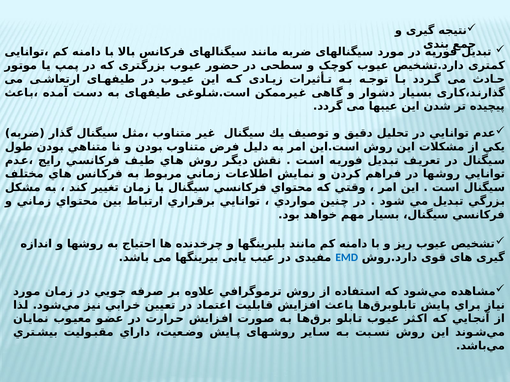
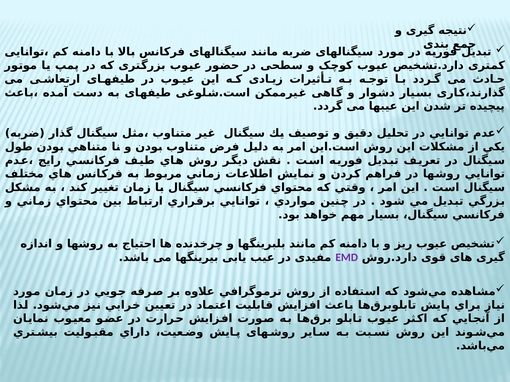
EMD colour: blue -> purple (347, 258)
